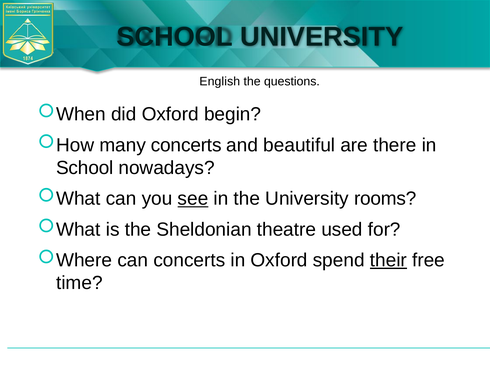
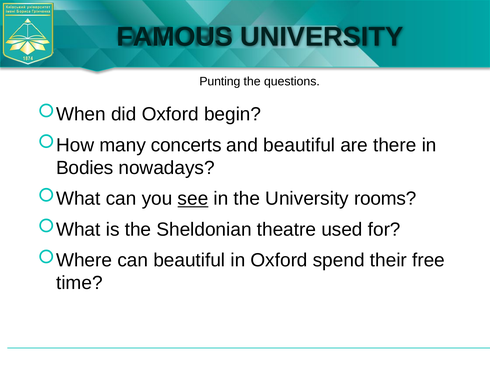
SCHOOL: SCHOOL -> FAMOUS (175, 37)
English: English -> Punting (220, 82)
School: School -> Bodies (85, 168)
can concerts: concerts -> beautiful (189, 261)
their underline: present -> none (388, 261)
